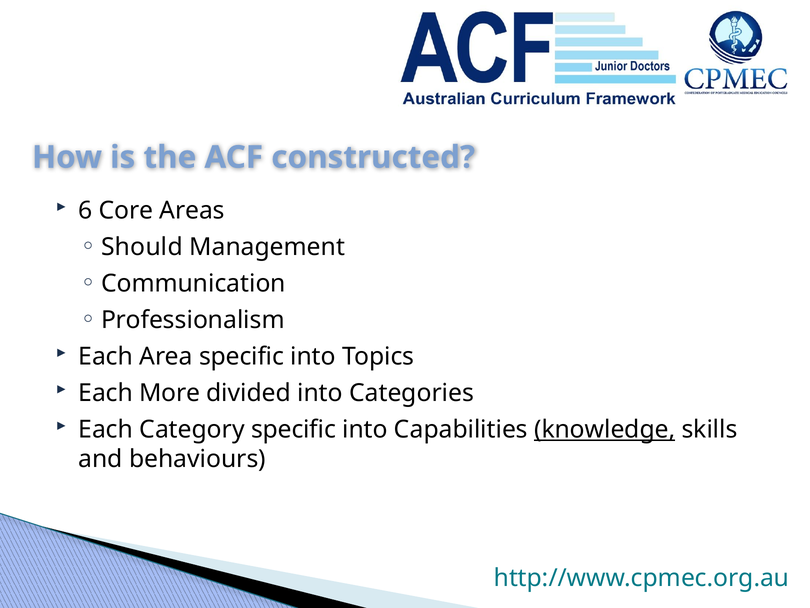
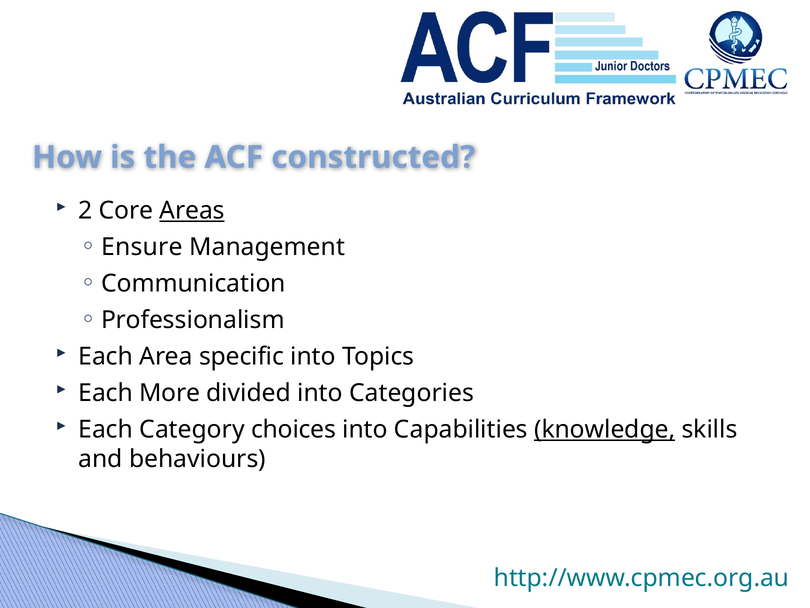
6: 6 -> 2 (85, 210)
Areas underline: none -> present (192, 210)
Should: Should -> Ensure (142, 247)
Category specific: specific -> choices (293, 429)
